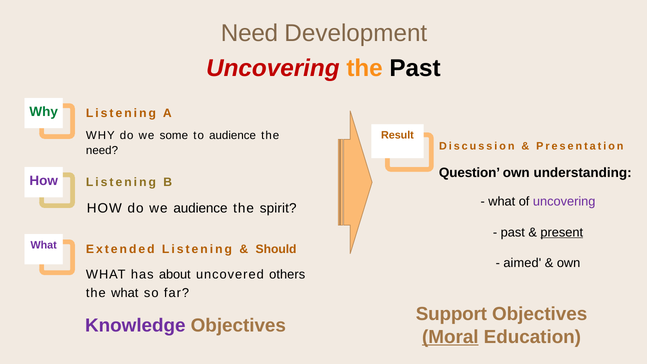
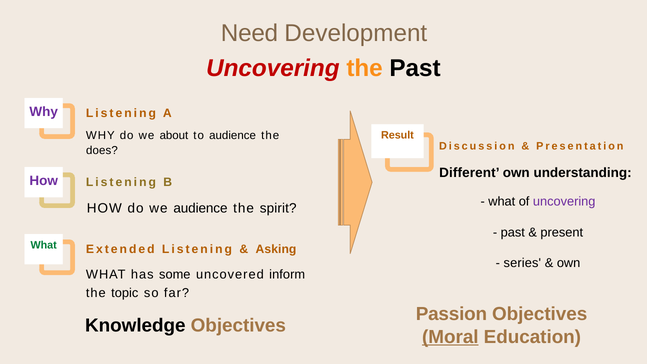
Why colour: green -> purple (44, 112)
some: some -> about (174, 136)
need: need -> does (102, 150)
Question: Question -> Different (469, 173)
present underline: present -> none (562, 232)
What colour: purple -> green (44, 245)
Should: Should -> Asking (276, 249)
aimed: aimed -> series (522, 263)
about: about -> some (175, 275)
others: others -> inform (287, 275)
the what: what -> topic (125, 293)
Support: Support -> Passion (451, 314)
Knowledge colour: purple -> black (135, 326)
